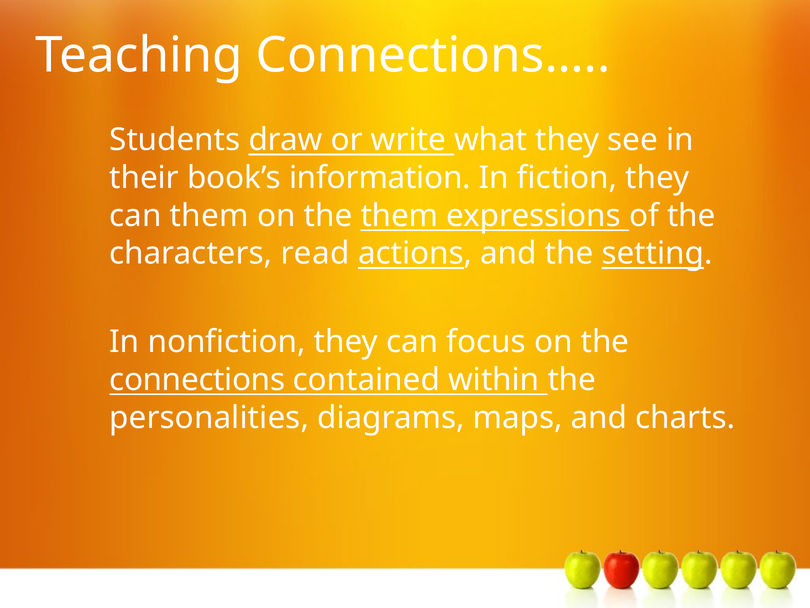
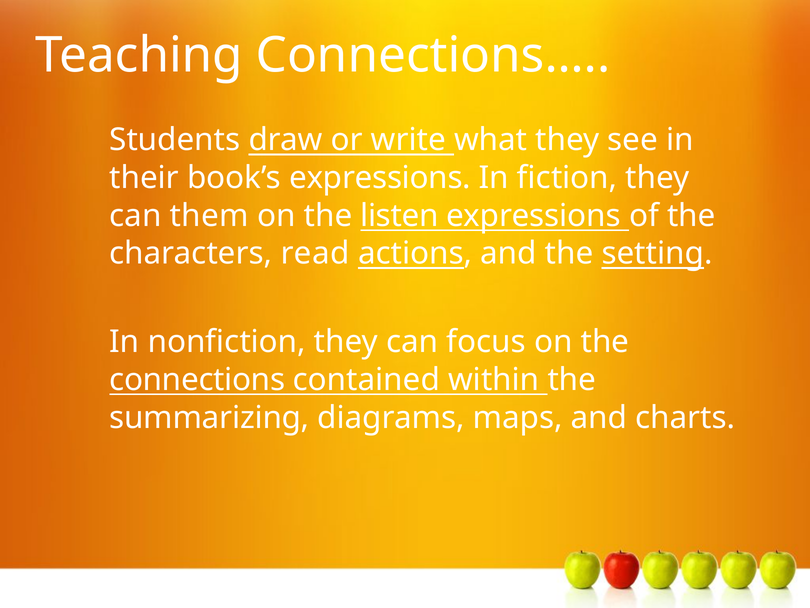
book’s information: information -> expressions (380, 178)
the them: them -> listen (399, 216)
personalities: personalities -> summarizing (209, 417)
